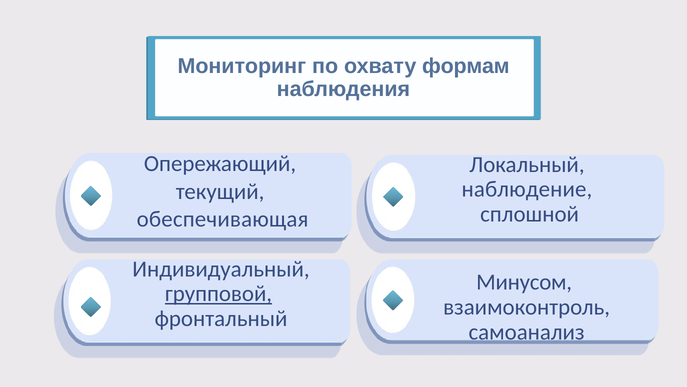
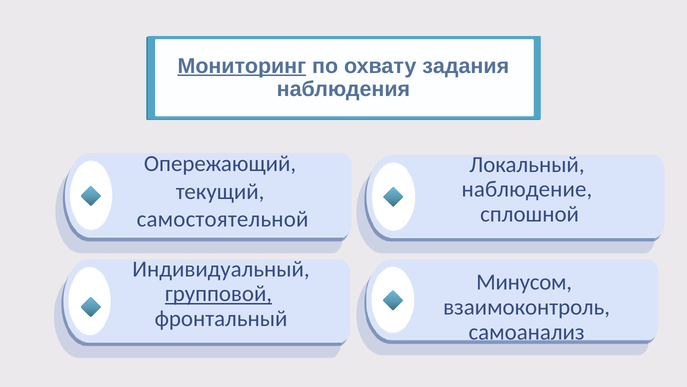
Мониторинг underline: none -> present (242, 66)
формам: формам -> задания (466, 66)
обеспечивающая: обеспечивающая -> самостоятельной (223, 219)
